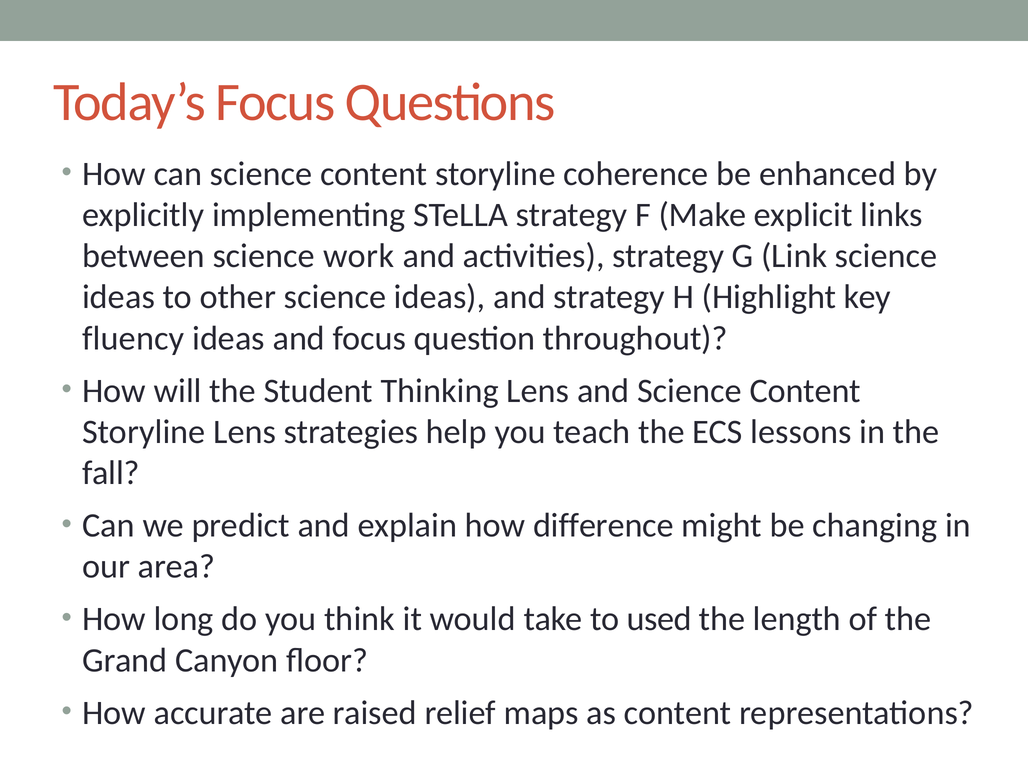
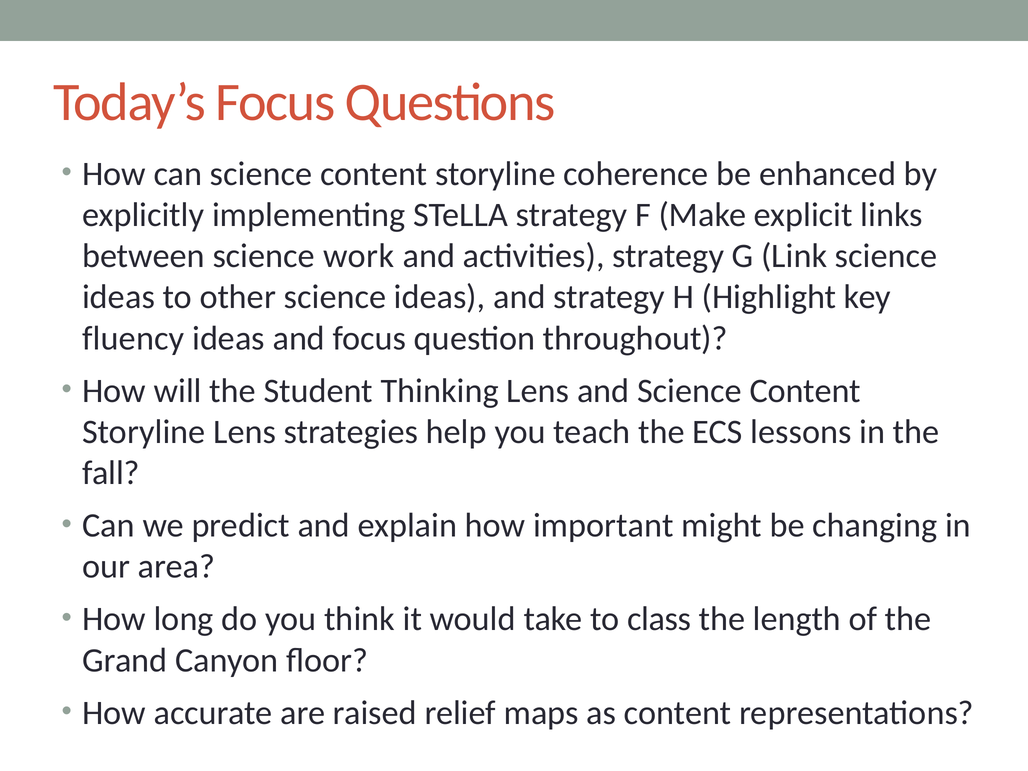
difference: difference -> important (603, 526)
used: used -> class (659, 619)
